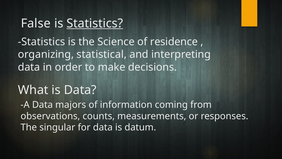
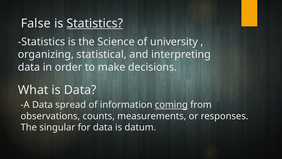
residence: residence -> university (174, 42)
majors: majors -> spread (71, 105)
coming underline: none -> present (171, 105)
